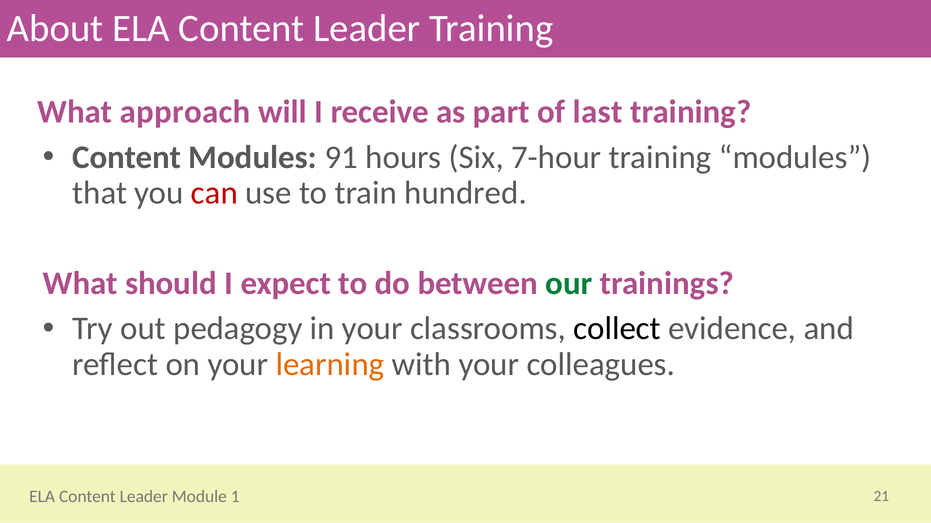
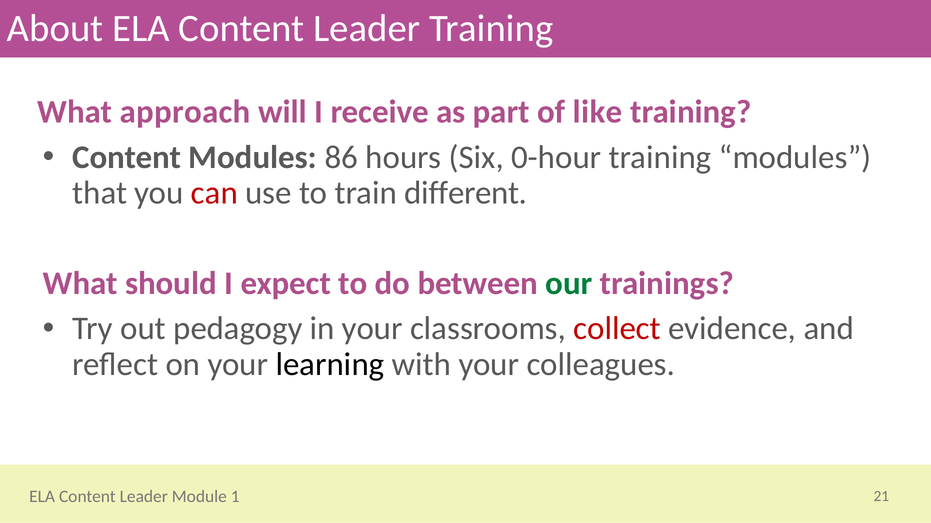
last: last -> like (598, 112)
91: 91 -> 86 (341, 158)
7-hour: 7-hour -> 0-hour (556, 158)
hundred: hundred -> different (466, 193)
collect colour: black -> red (617, 329)
learning colour: orange -> black (330, 365)
